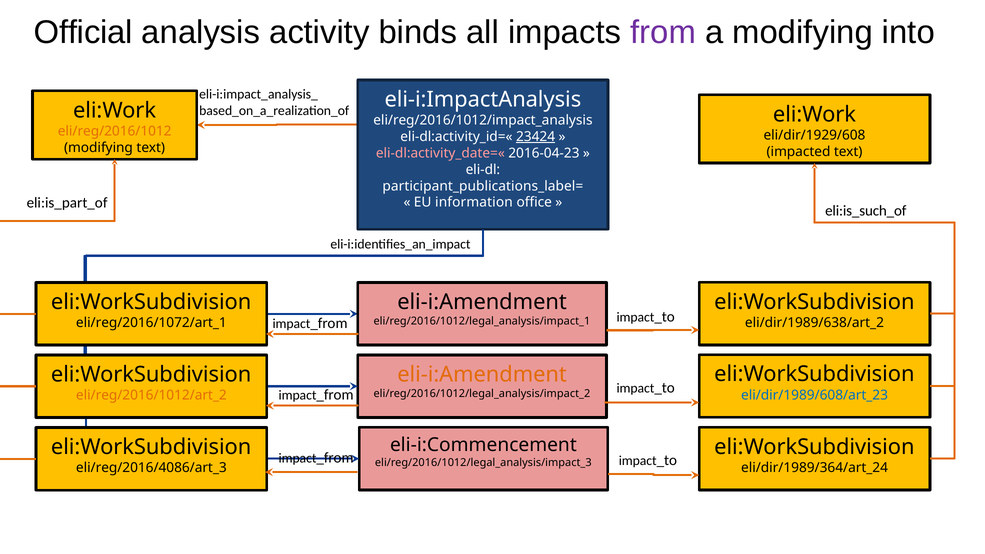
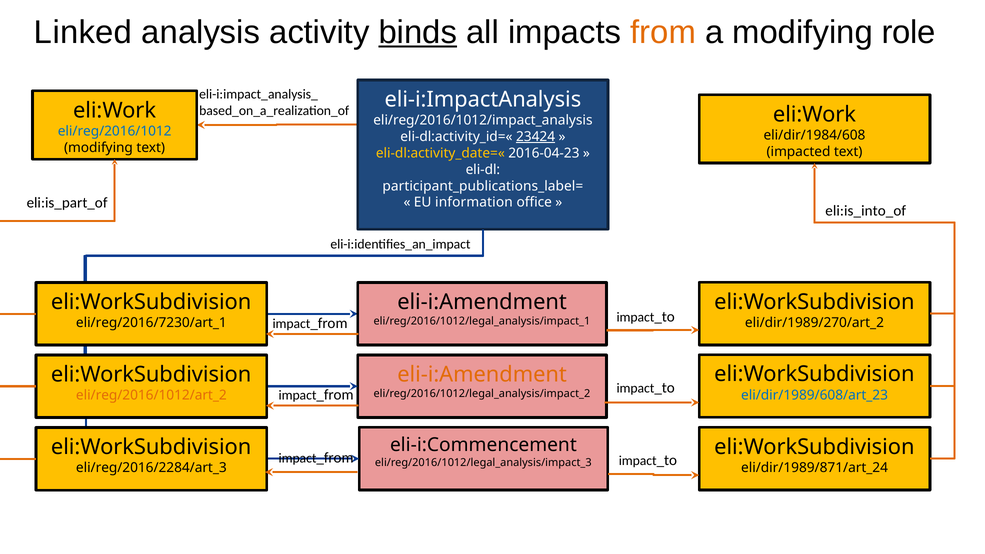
Official: Official -> Linked (83, 32)
binds underline: none -> present (418, 32)
from colour: purple -> orange (663, 32)
into: into -> role (909, 32)
eli/reg/2016/1012 colour: orange -> blue (115, 131)
eli/dir/1929/608: eli/dir/1929/608 -> eli/dir/1984/608 (814, 135)
eli-dl:activity_date=« colour: pink -> yellow (440, 153)
eli:is_such_of: eli:is_such_of -> eli:is_into_of (866, 211)
eli/dir/1989/638/art_2: eli/dir/1989/638/art_2 -> eli/dir/1989/270/art_2 (814, 323)
eli/reg/2016/1072/art_1: eli/reg/2016/1072/art_1 -> eli/reg/2016/7230/art_1 (151, 323)
eli/dir/1989/364/art_24: eli/dir/1989/364/art_24 -> eli/dir/1989/871/art_24 (815, 468)
eli/reg/2016/4086/art_3: eli/reg/2016/4086/art_3 -> eli/reg/2016/2284/art_3 (151, 468)
